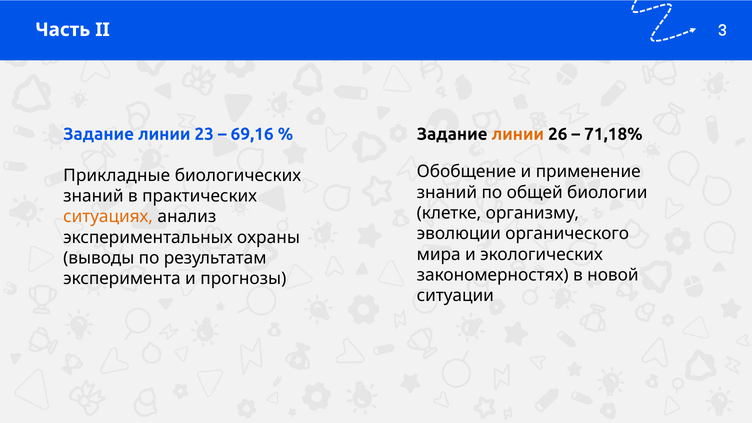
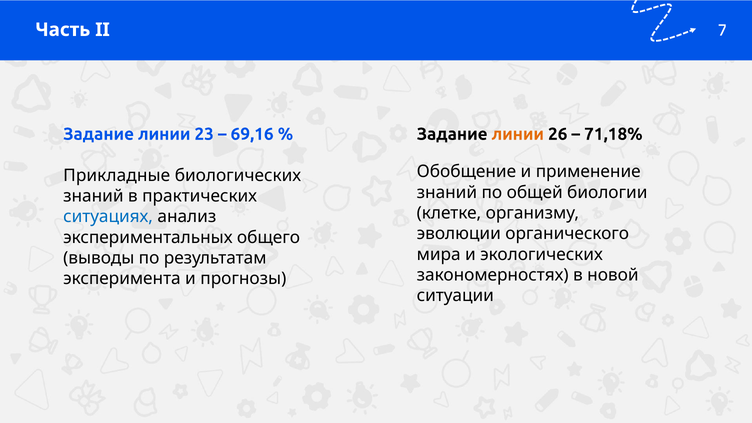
3: 3 -> 7 (722, 31)
ситуациях colour: orange -> blue (108, 217)
охраны: охраны -> общего (269, 237)
